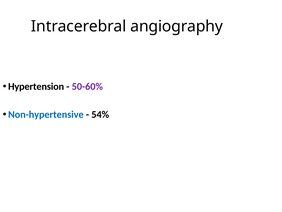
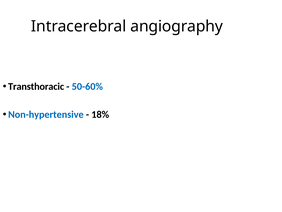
Hypertension: Hypertension -> Transthoracic (36, 86)
50-60% colour: purple -> blue (87, 86)
54%: 54% -> 18% (100, 114)
